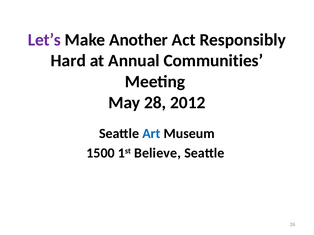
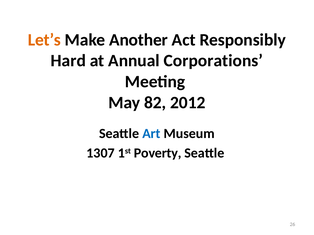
Let’s colour: purple -> orange (44, 40)
Communities: Communities -> Corporations (213, 61)
28: 28 -> 82 (155, 103)
1500: 1500 -> 1307 (101, 153)
Believe: Believe -> Poverty (158, 153)
